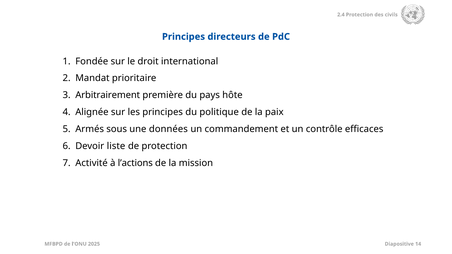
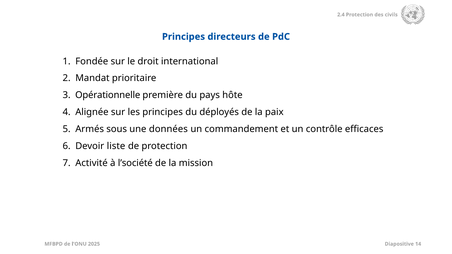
Arbitrairement: Arbitrairement -> Opérationnelle (108, 95)
politique: politique -> déployés (219, 112)
l’actions: l’actions -> l’société (135, 163)
